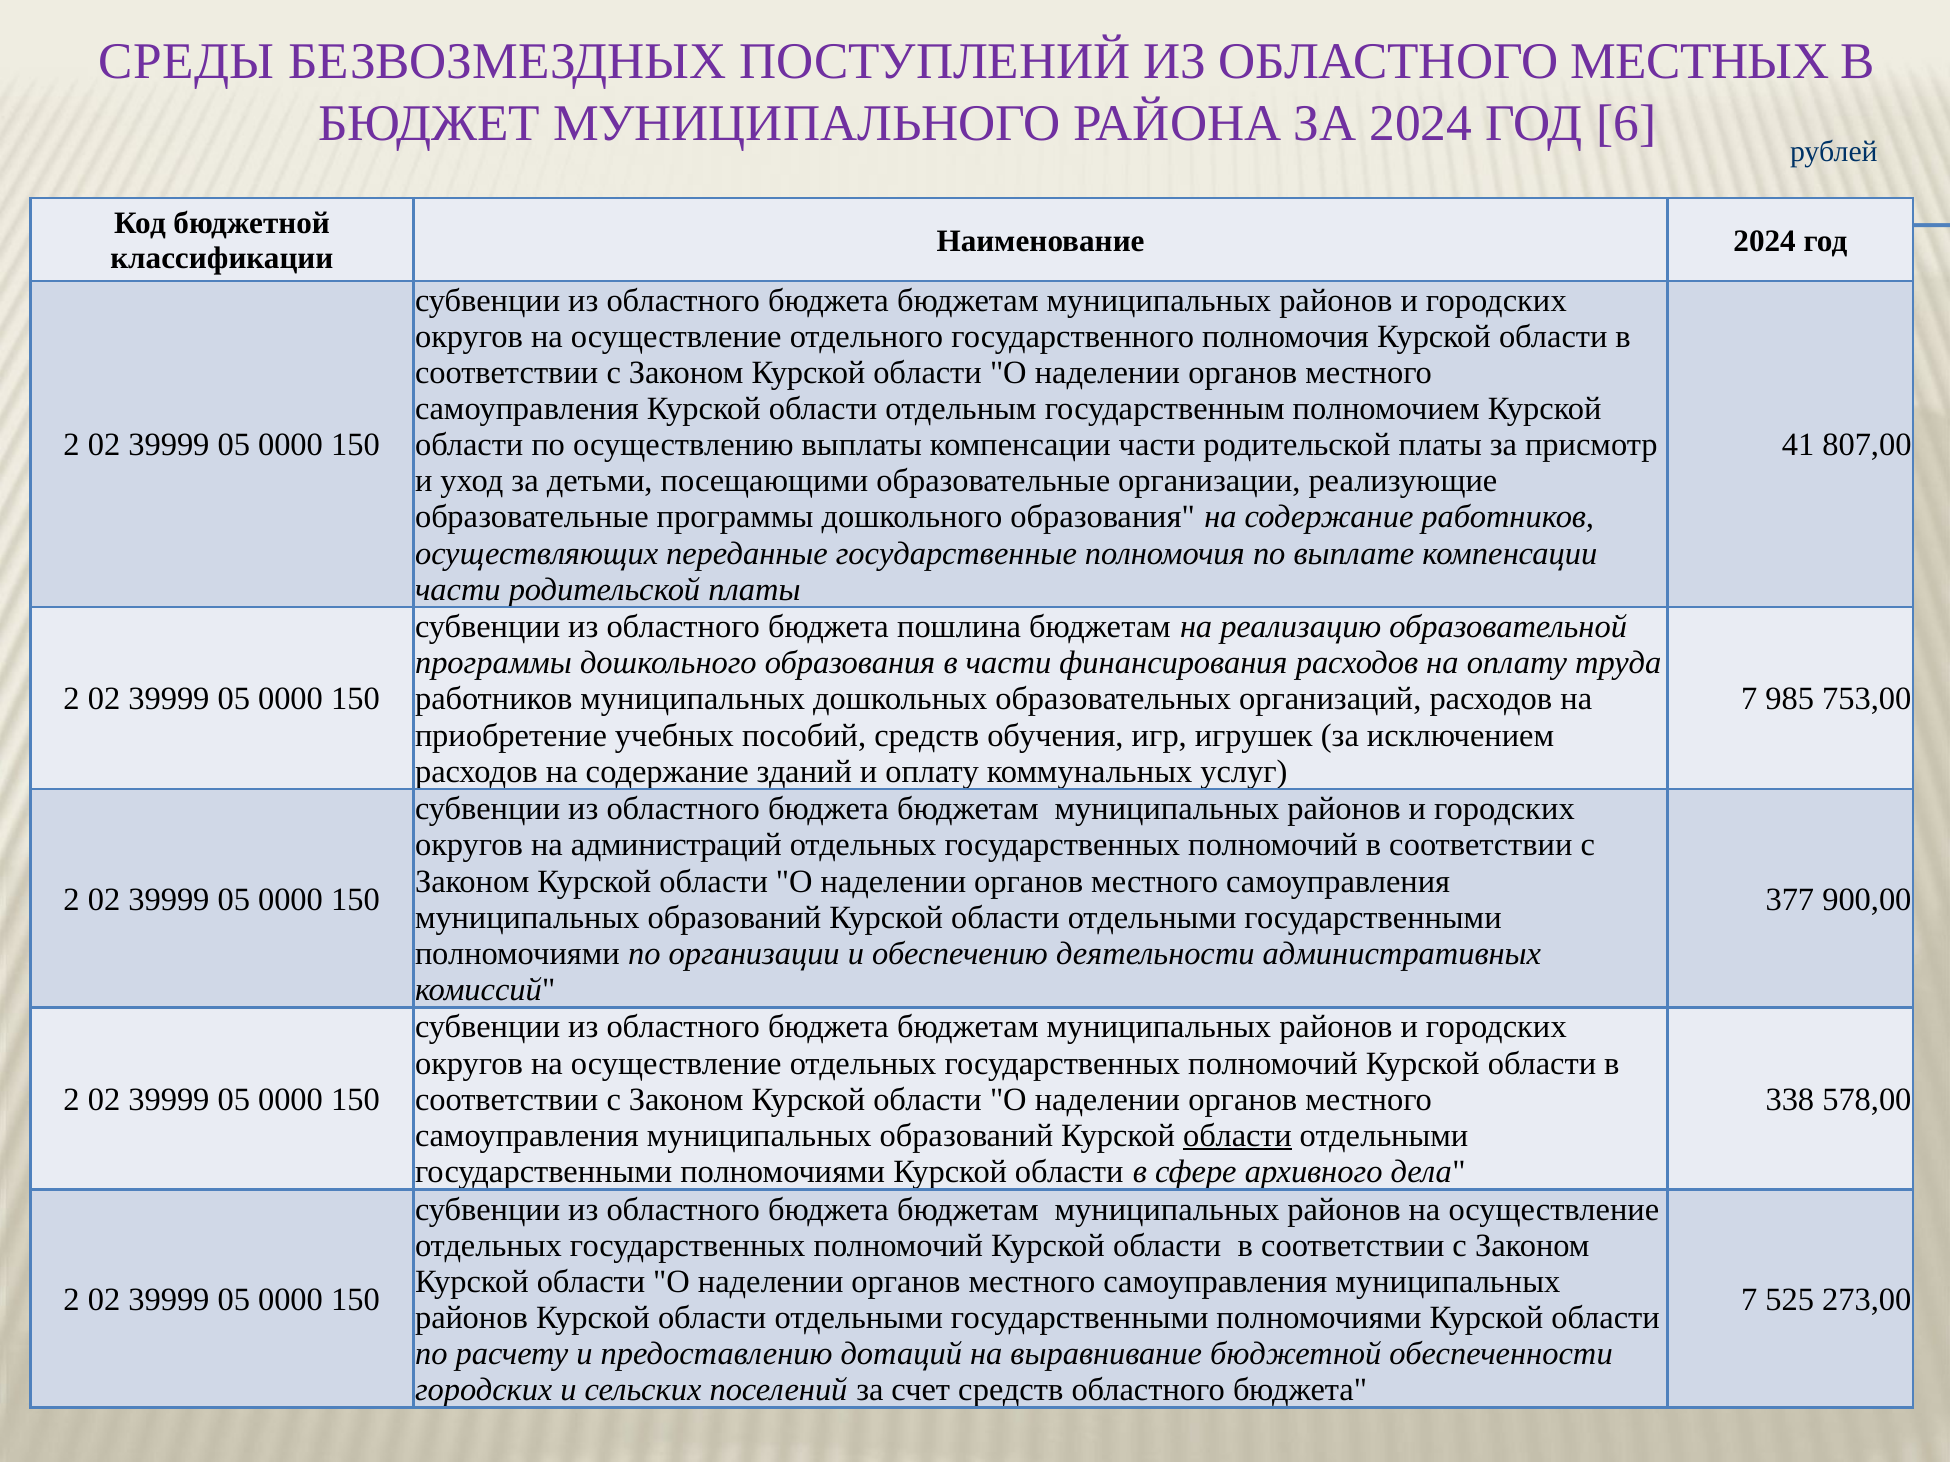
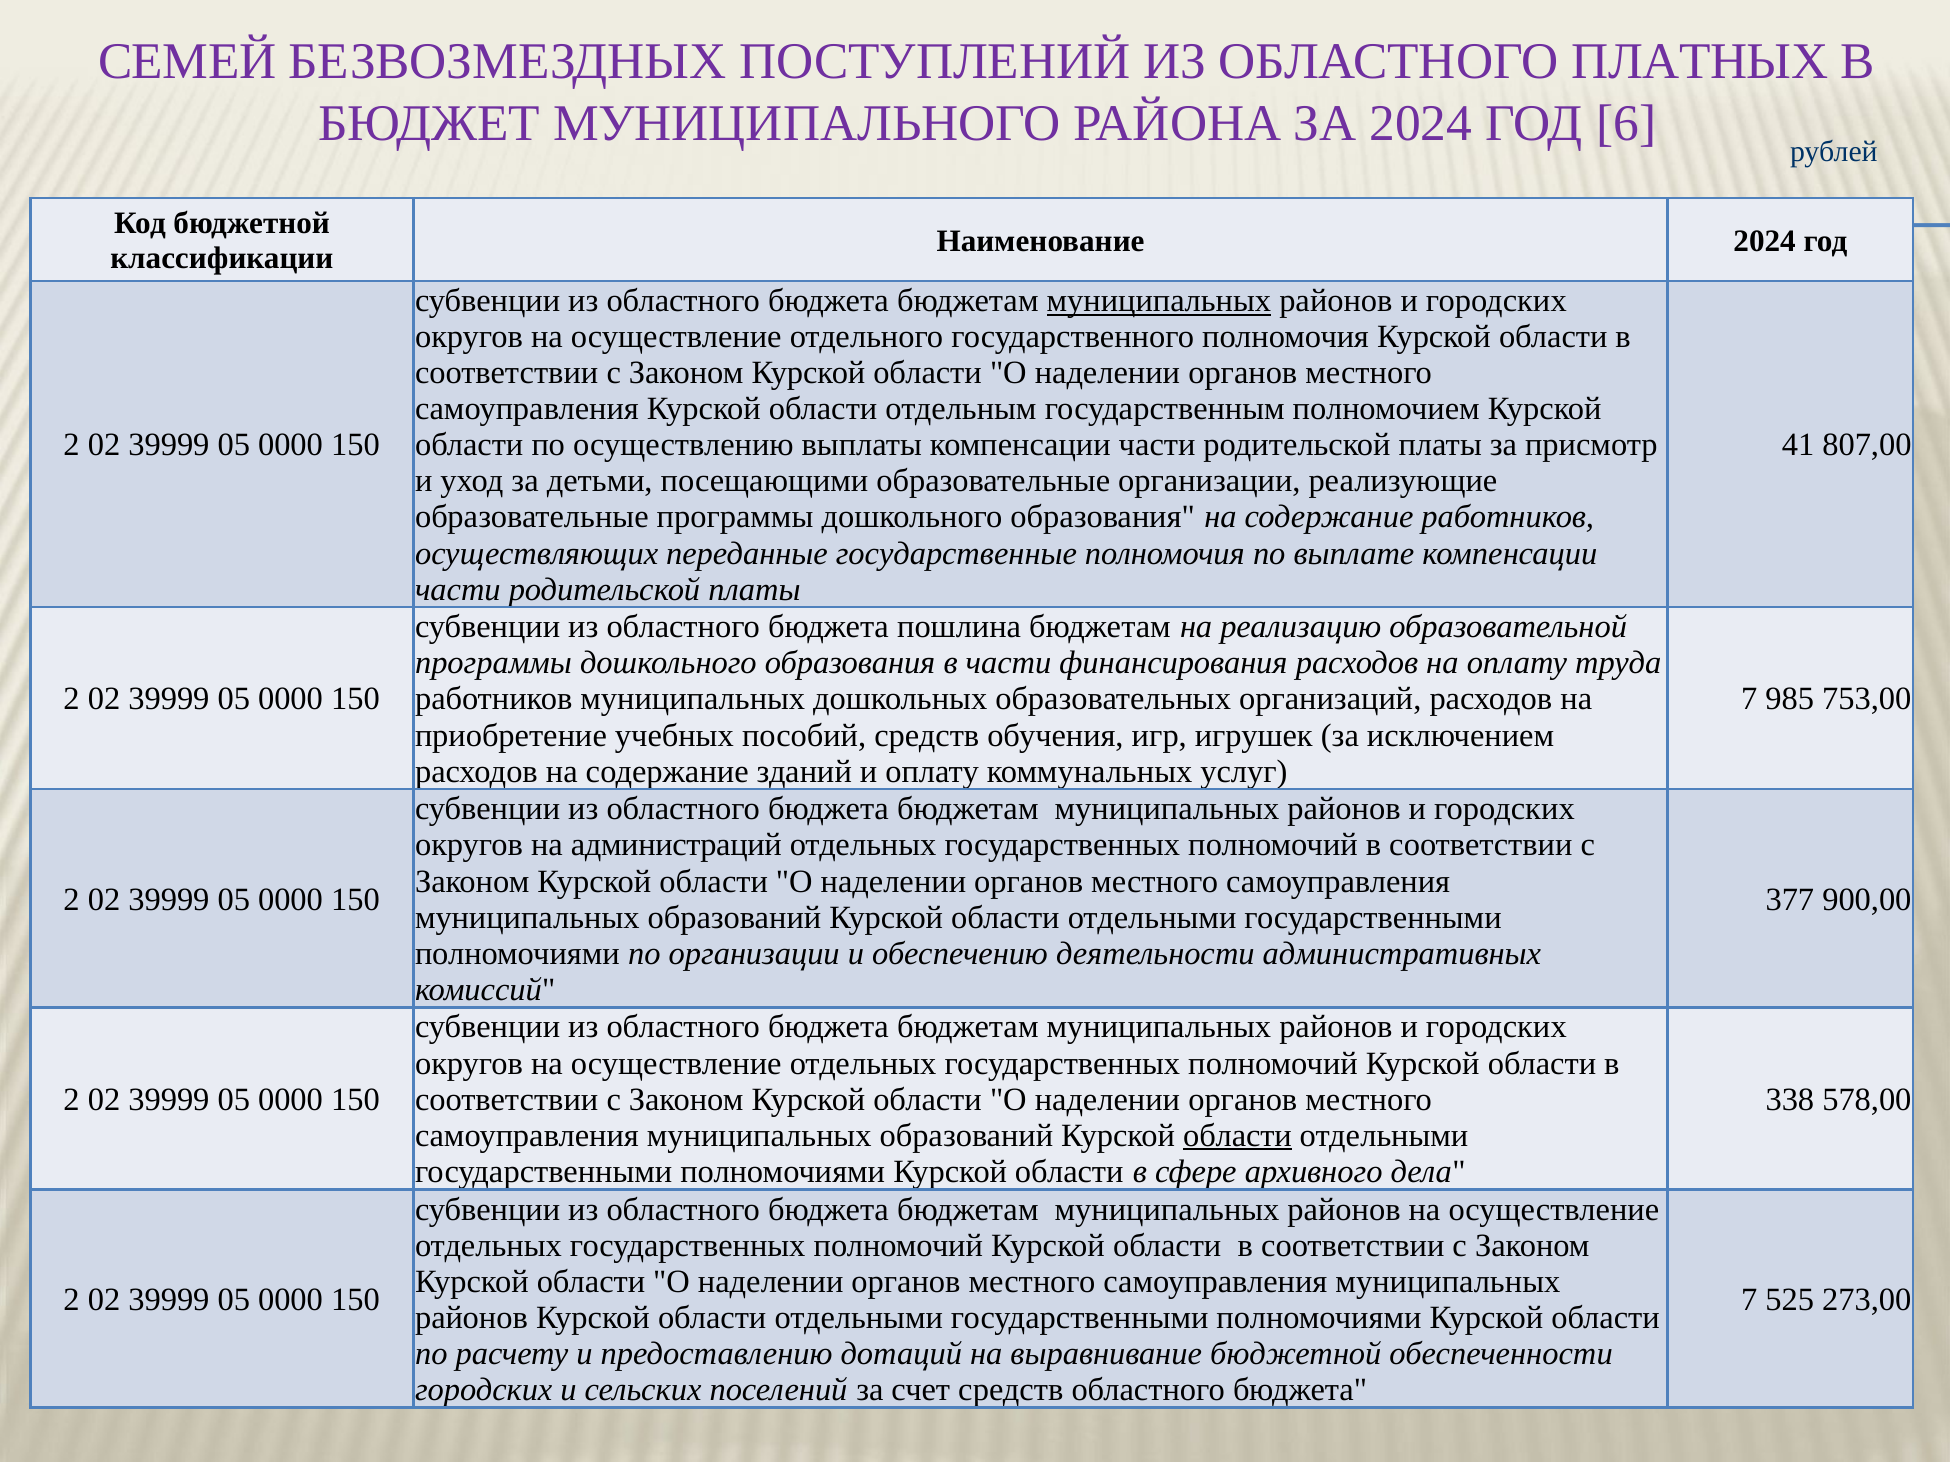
СРЕДЫ: СРЕДЫ -> СЕМЕЙ (187, 62)
МЕСТНЫХ: МЕСТНЫХ -> ПЛАТНЫХ (1700, 62)
муниципальных underline: none -> present (1159, 301)
